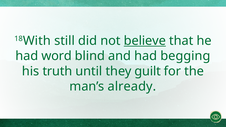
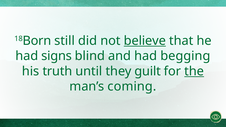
With: With -> Born (37, 41)
word: word -> signs (57, 56)
the underline: none -> present (194, 71)
already: already -> coming (132, 87)
